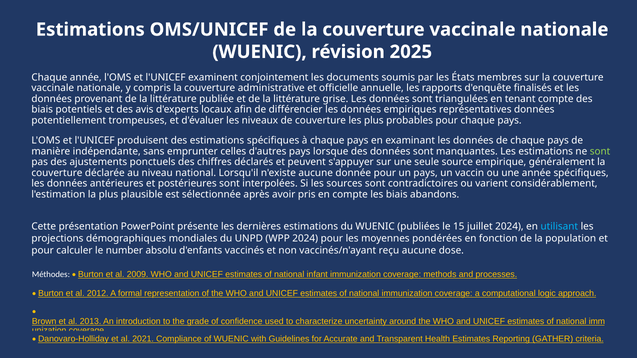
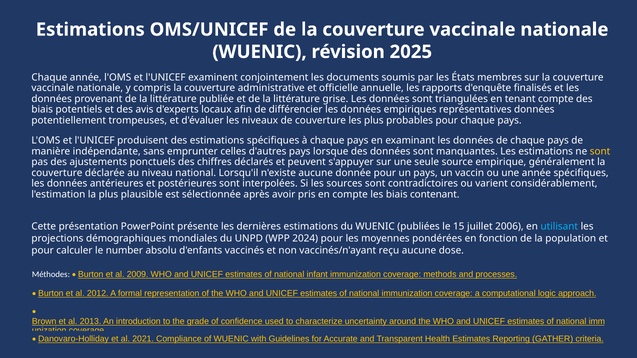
sont colour: light green -> yellow (600, 151)
abandons: abandons -> contenant (435, 194)
juillet 2024: 2024 -> 2006 (509, 227)
